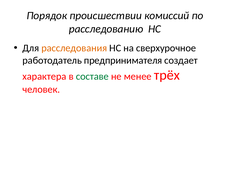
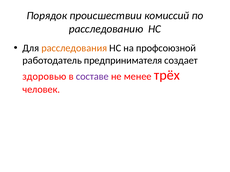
сверхурочное: сверхурочное -> профсоюзной (166, 48)
характера: характера -> здоровью (44, 77)
составе colour: green -> purple (92, 77)
